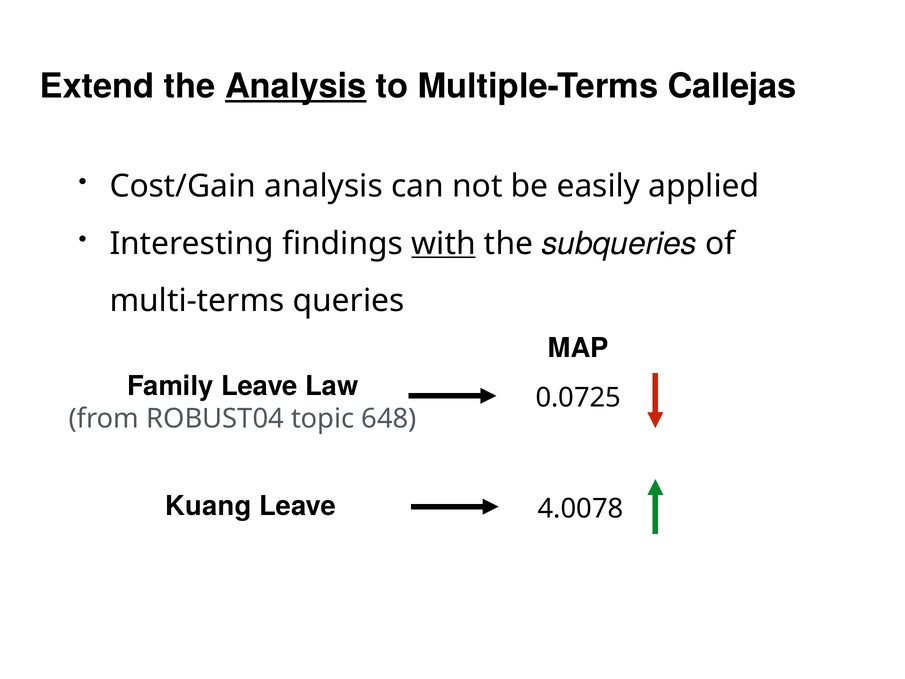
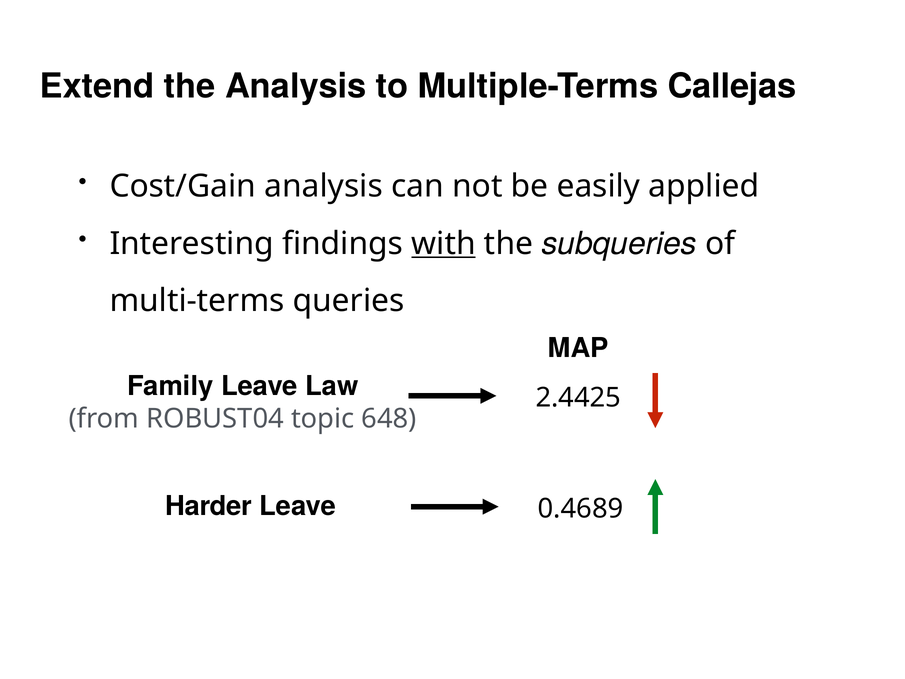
Analysis underline: present -> none (296, 86)
0.0725: 0.0725 -> 2.4425 (578, 398)
Kuang: Kuang -> Harder (209, 506)
4.0078: 4.0078 -> 0.4689 (581, 508)
